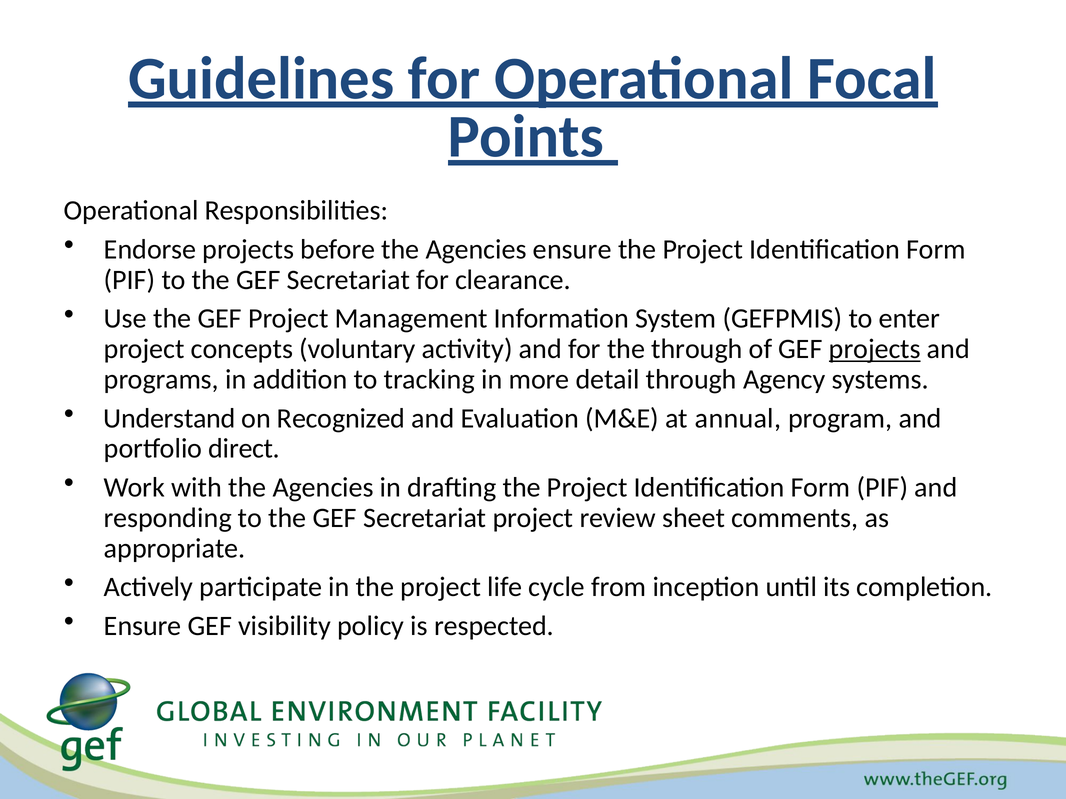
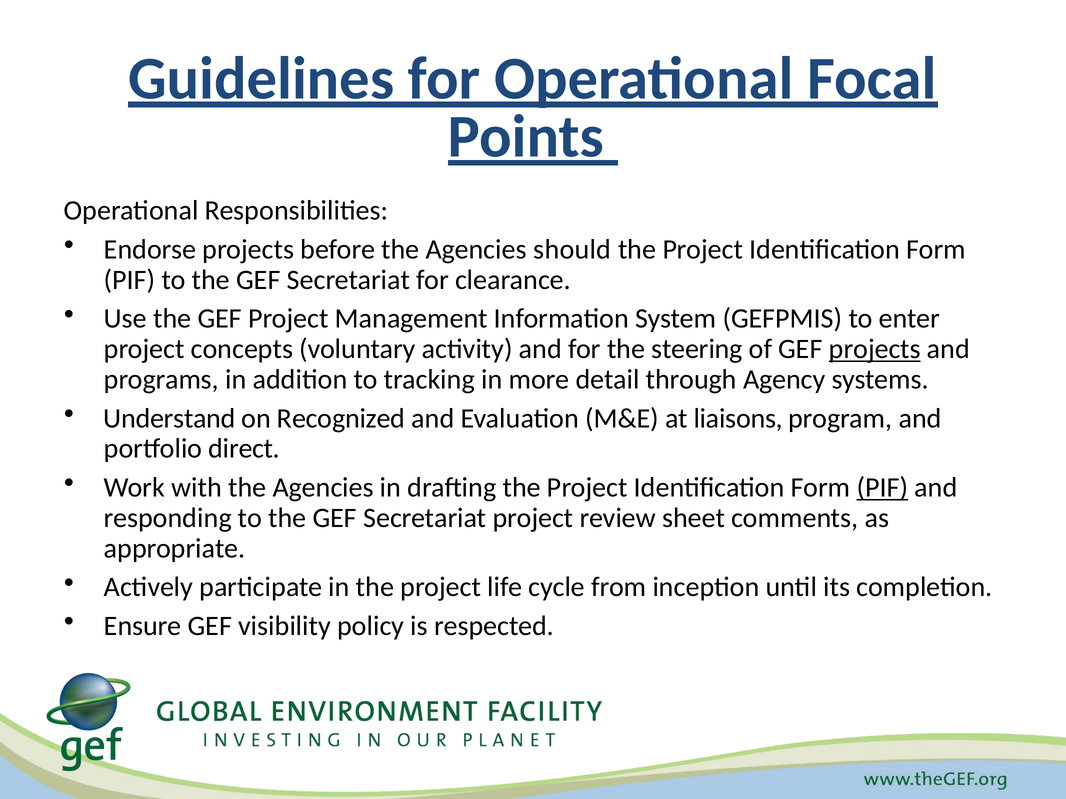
Agencies ensure: ensure -> should (572, 250)
the through: through -> steering (697, 349)
annual: annual -> liaisons (738, 419)
PIF underline: none -> present (882, 488)
